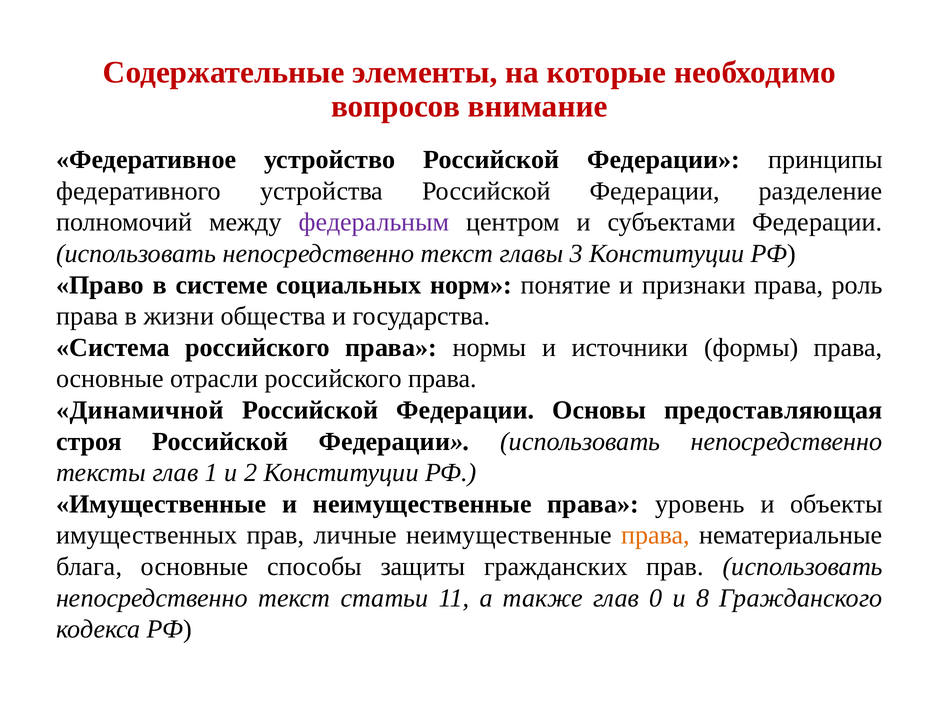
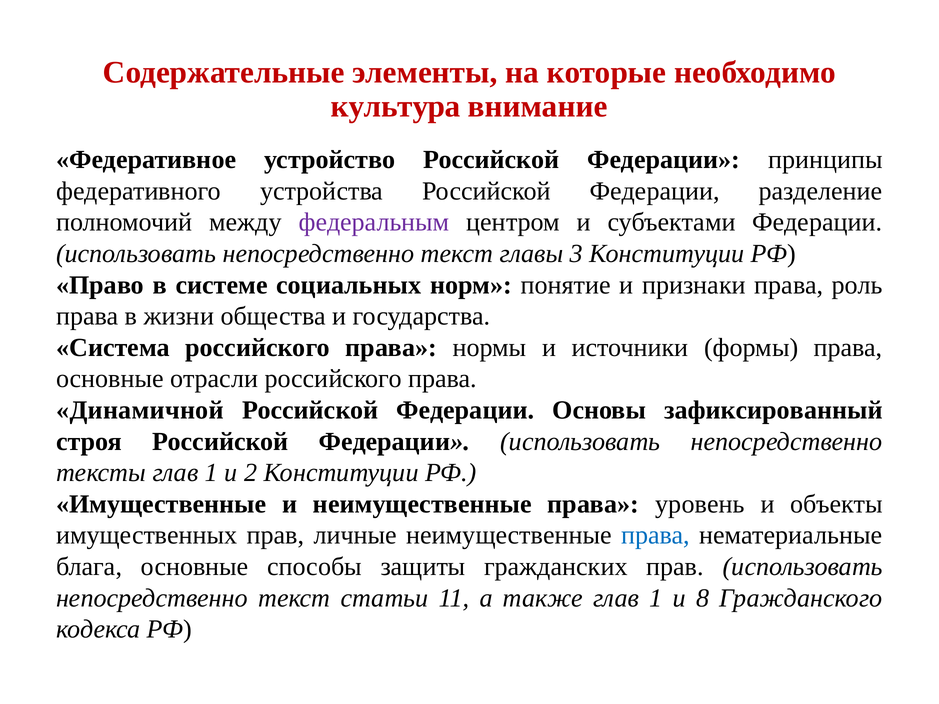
вопросов: вопросов -> культура (396, 106)
предоставляющая: предоставляющая -> зафиксированный (773, 410)
права colour: orange -> blue (656, 536)
также глав 0: 0 -> 1 (656, 598)
